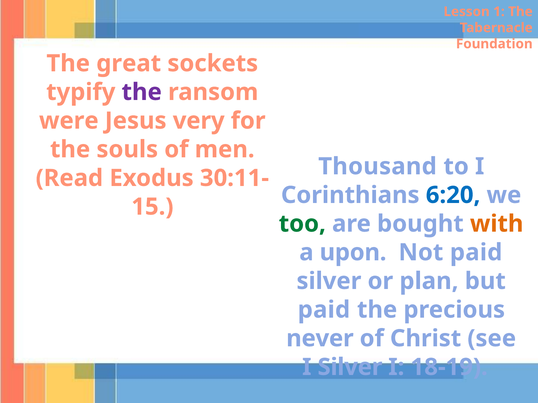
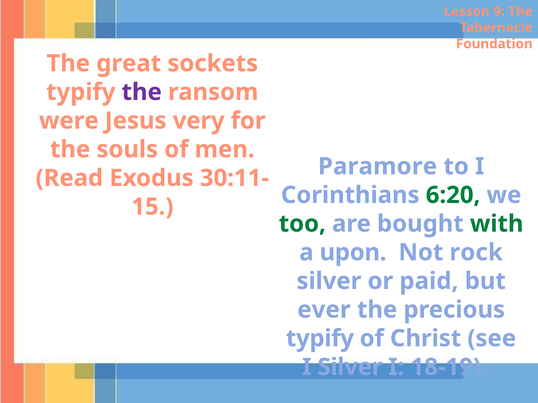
1: 1 -> 9 (499, 12)
Thousand: Thousand -> Paramore (378, 167)
6:20 colour: blue -> green (453, 195)
with colour: orange -> green (497, 224)
Not paid: paid -> rock (476, 253)
plan: plan -> paid (429, 281)
paid: paid -> ever (324, 310)
never: never -> typify (320, 339)
